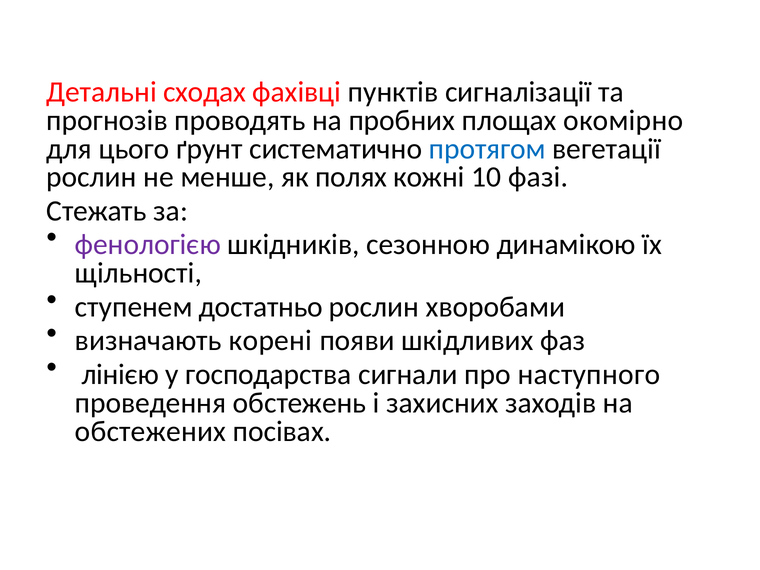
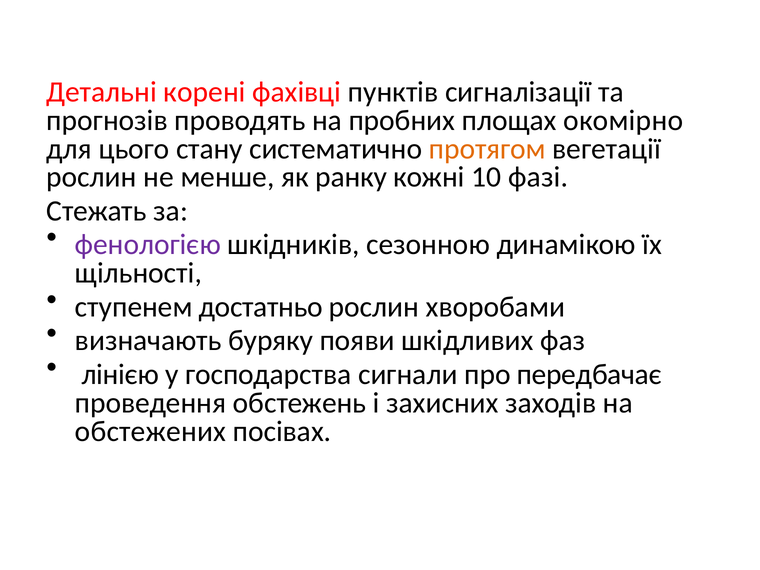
сходах: сходах -> корені (205, 92)
ґрунт: ґрунт -> стану (209, 149)
протягом colour: blue -> orange (487, 149)
полях: полях -> ранку (351, 177)
корені: корені -> буряку (271, 341)
наступного: наступного -> передбачає (589, 374)
